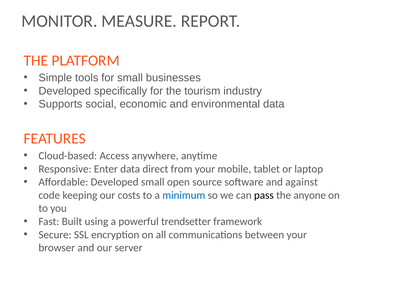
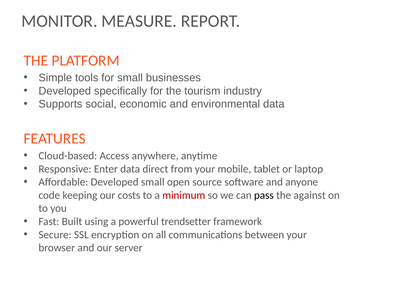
against: against -> anyone (302, 182)
minimum colour: blue -> red (184, 195)
anyone: anyone -> against (310, 195)
